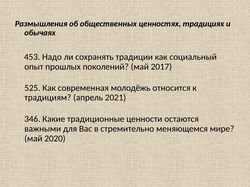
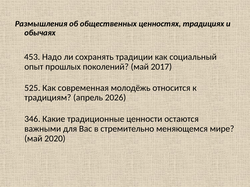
2021: 2021 -> 2026 (115, 98)
